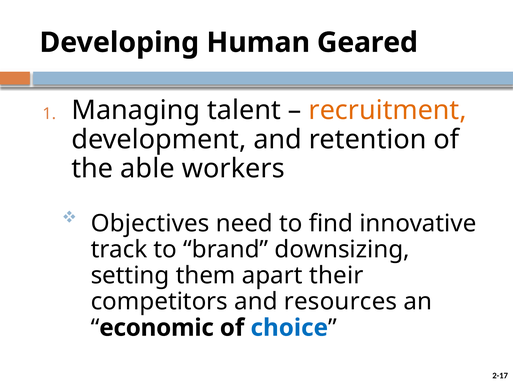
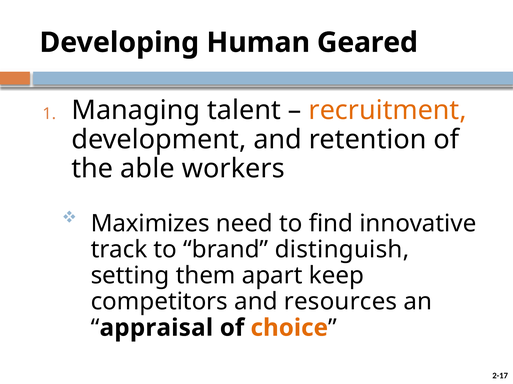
Objectives: Objectives -> Maximizes (150, 224)
downsizing: downsizing -> distinguish (342, 250)
their: their -> keep (336, 276)
economic: economic -> appraisal (156, 328)
choice colour: blue -> orange (289, 328)
